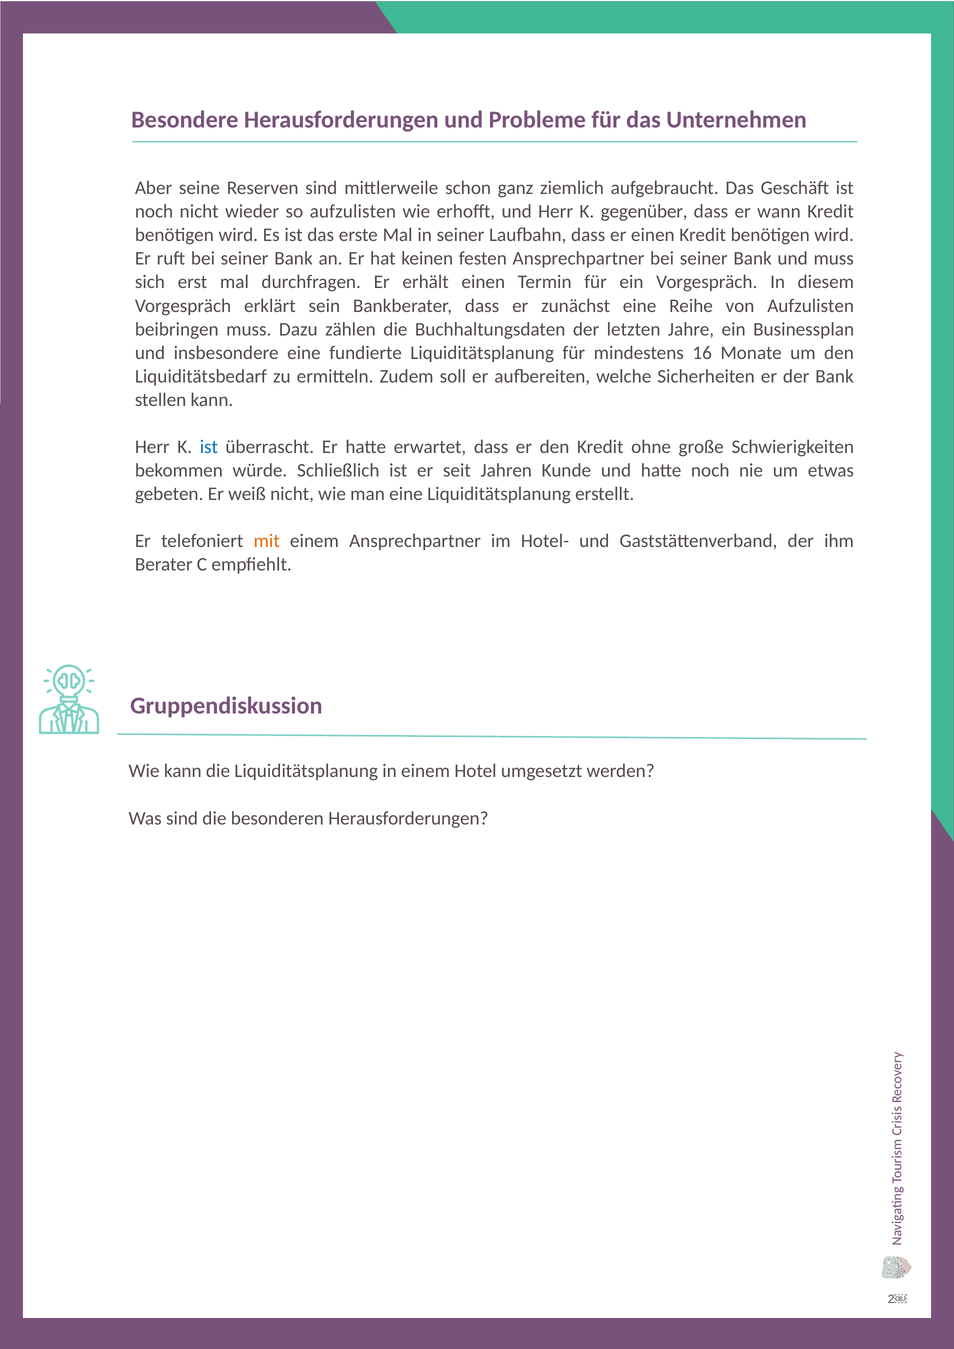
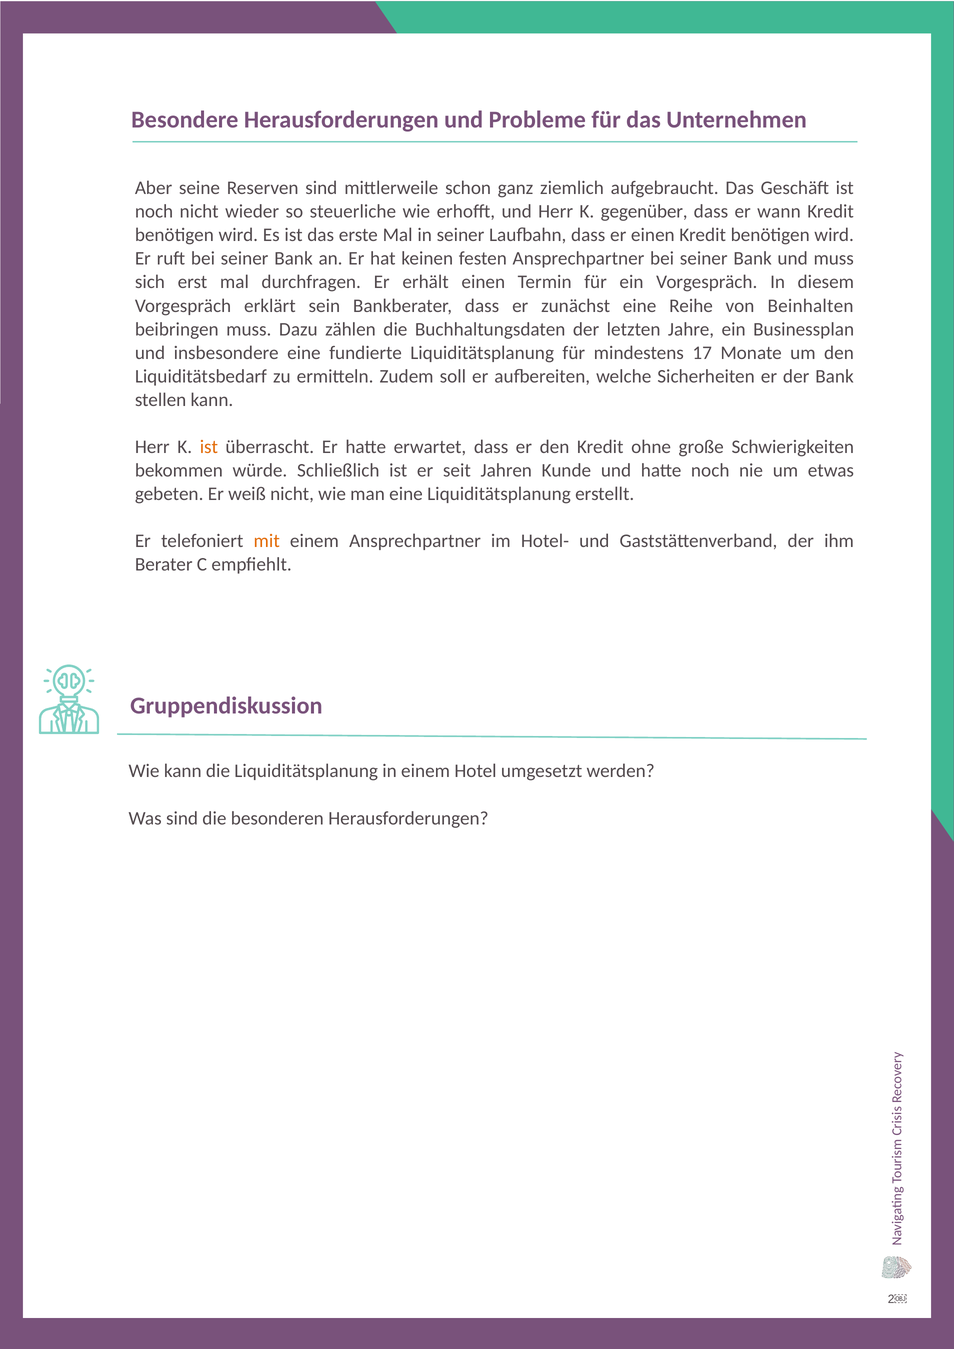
so aufzulisten: aufzulisten -> steuerliche (353, 212)
von Aufzulisten: Aufzulisten -> Beinhalten (811, 306)
16: 16 -> 17 (702, 353)
ist colour: blue -> orange (209, 447)
